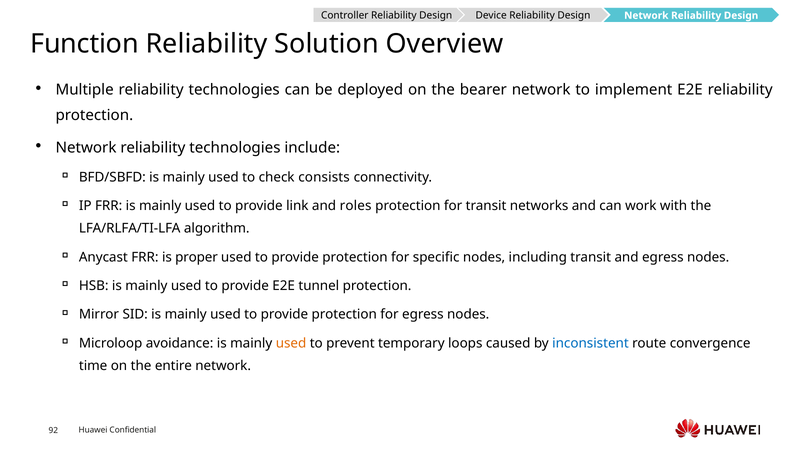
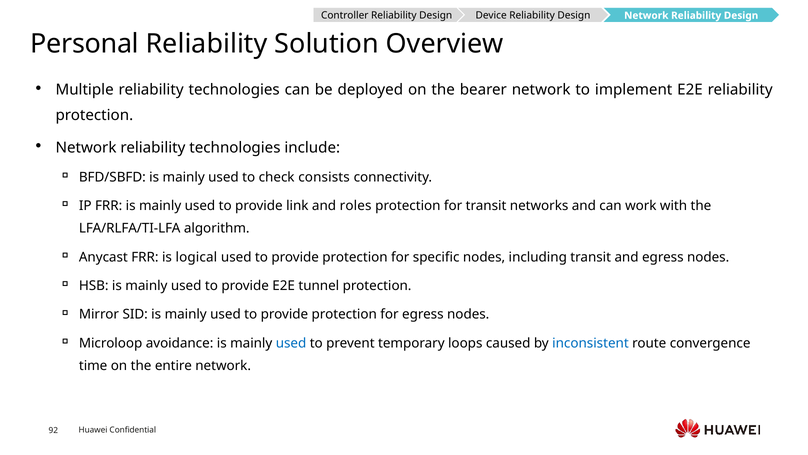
Function: Function -> Personal (85, 44)
proper: proper -> logical (196, 257)
used colour: orange -> blue (291, 343)
